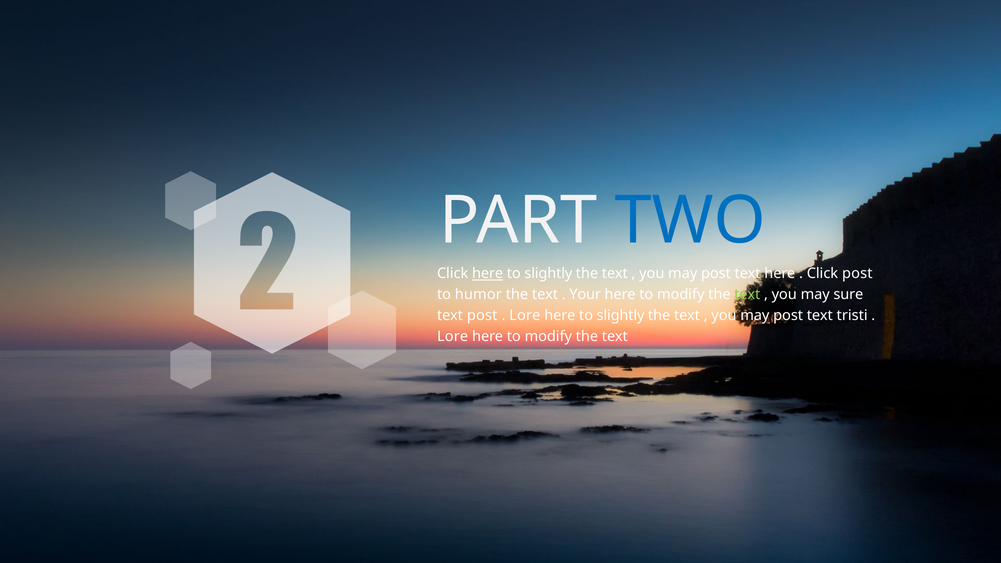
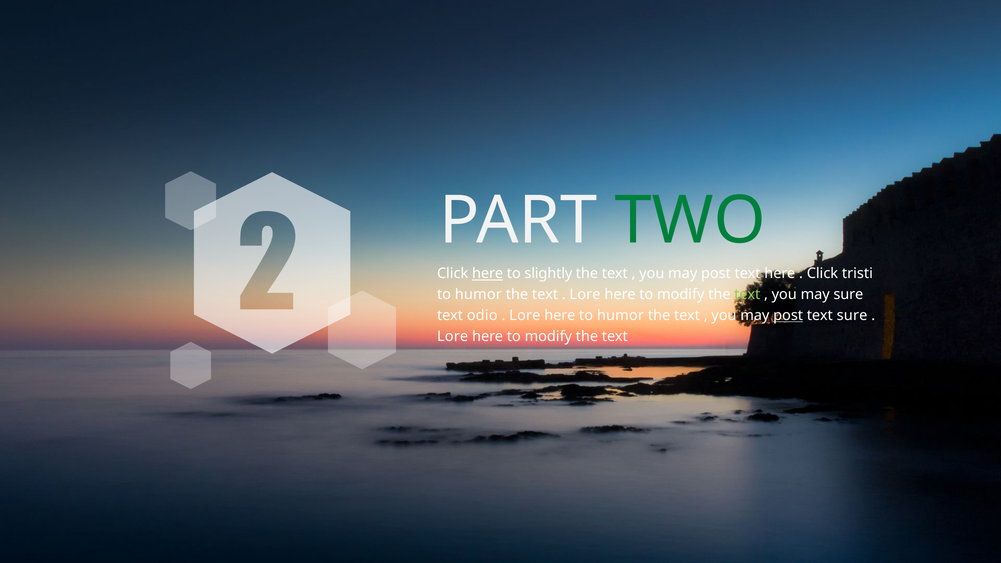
TWO colour: blue -> green (690, 221)
Click post: post -> tristi (857, 274)
Your: Your -> Lore (585, 295)
text post: post -> odio (482, 316)
slightly: slightly -> humor (620, 316)
post underline: none -> present (788, 316)
text tristi: tristi -> sure (852, 316)
